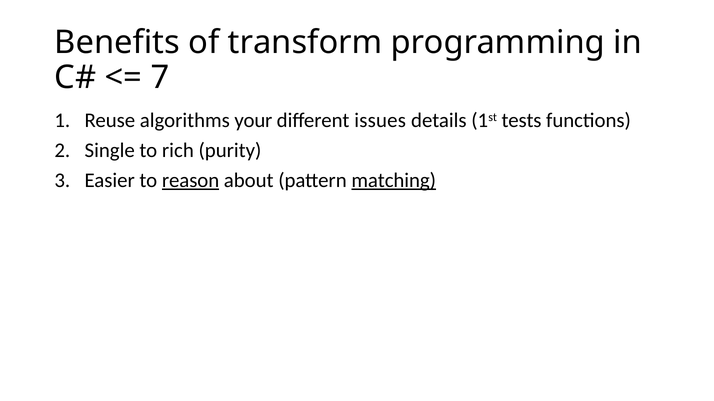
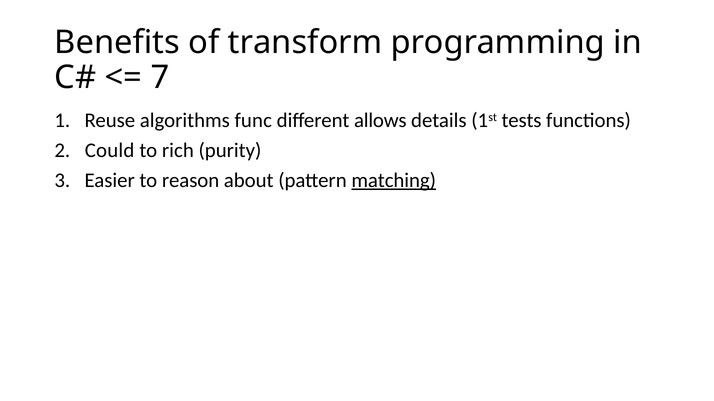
your: your -> func (253, 121)
issues: issues -> allows (380, 121)
Single: Single -> Could (110, 151)
reason underline: present -> none (191, 181)
